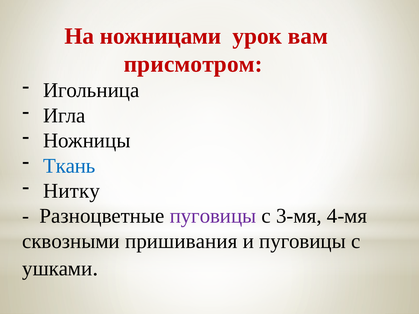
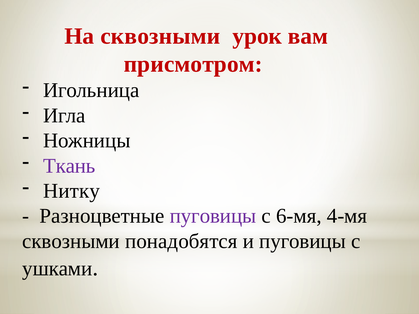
На ножницами: ножницами -> сквозными (160, 36)
Ткань colour: blue -> purple (69, 166)
3-мя: 3-мя -> 6-мя (299, 216)
пришивания: пришивания -> понадобятся (181, 241)
